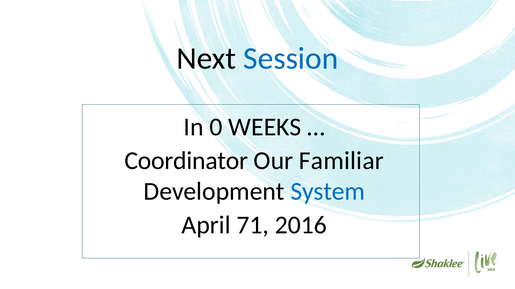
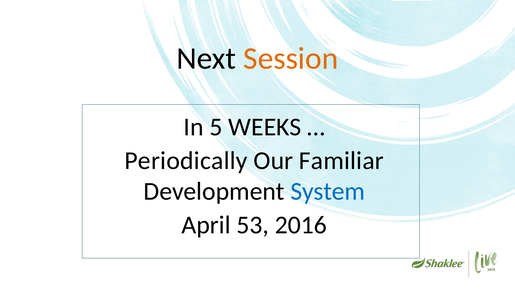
Session colour: blue -> orange (291, 59)
0: 0 -> 5 (216, 127)
Coordinator: Coordinator -> Periodically (186, 161)
71: 71 -> 53 (253, 226)
